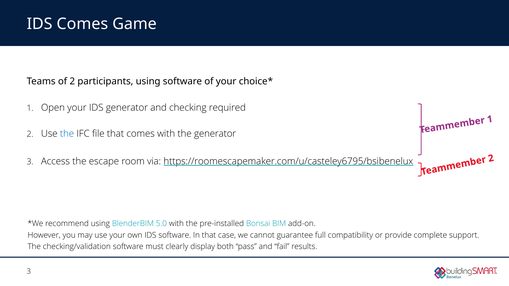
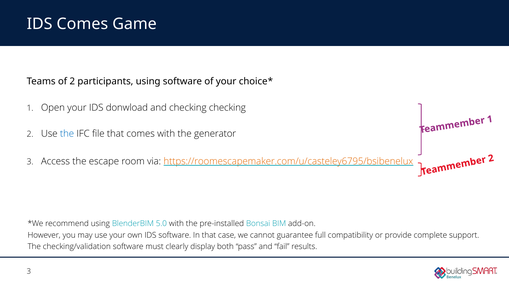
IDS generator: generator -> donwload (127, 108)
checking required: required -> checking (227, 108)
https://roomescapemaker.com/u/casteley6795/bsibenelux colour: black -> orange (288, 161)
